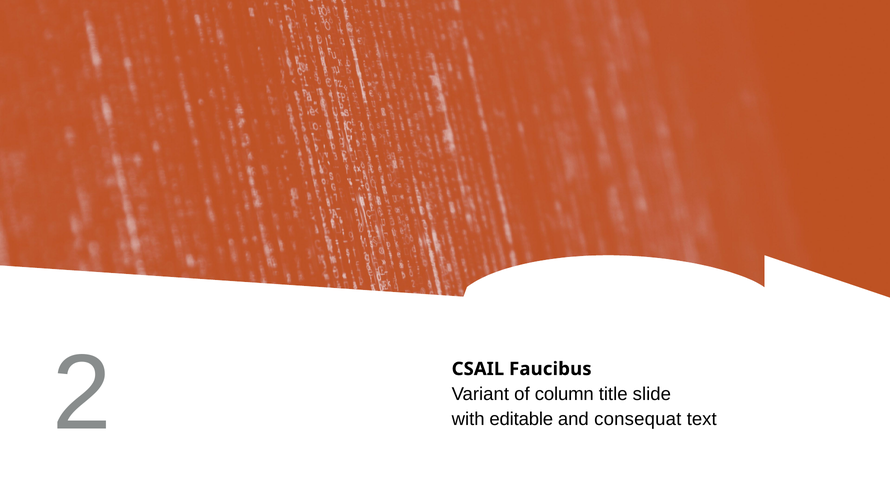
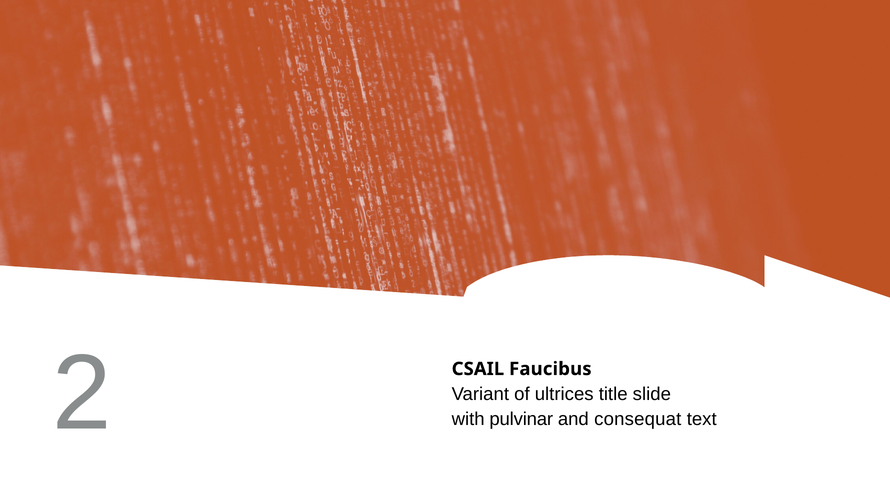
column: column -> ultrices (564, 394)
editable: editable -> pulvinar (521, 419)
